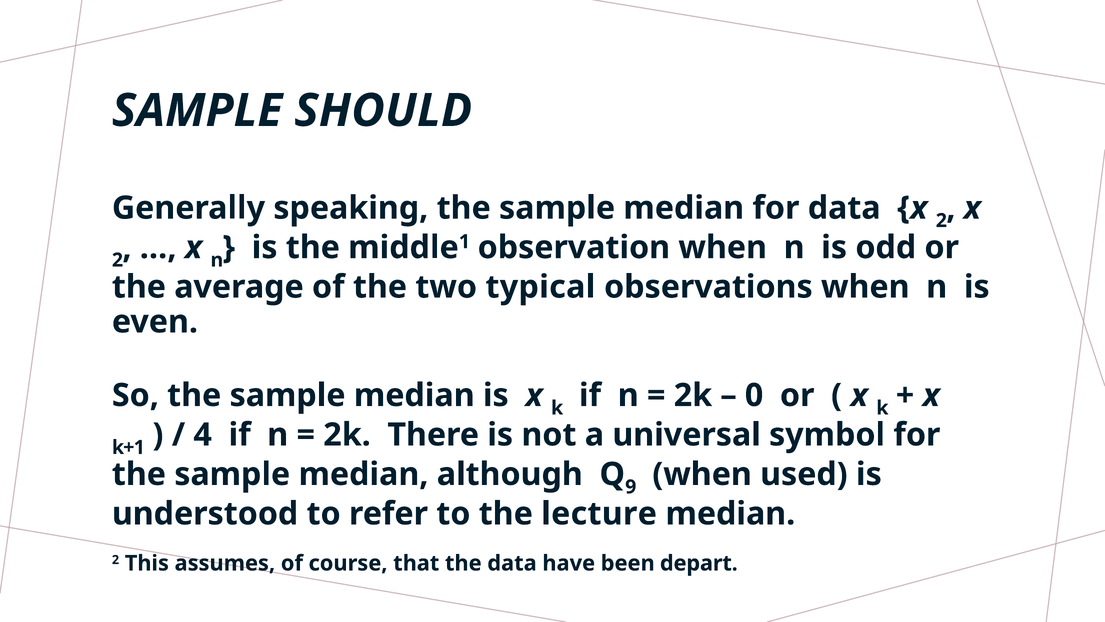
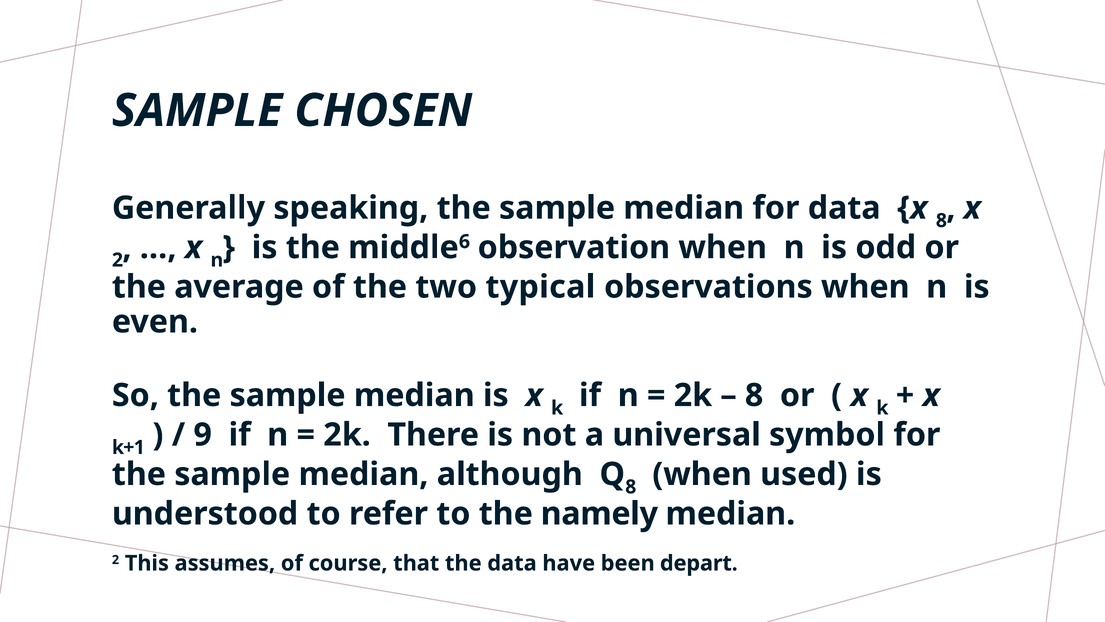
SHOULD: SHOULD -> CHOSEN (383, 111)
data x 2: 2 -> 8 (941, 220)
1: 1 -> 6 (464, 242)
0: 0 -> 8 (754, 395)
4: 4 -> 9 (203, 435)
9: 9 -> 8 (631, 487)
lecture: lecture -> namely (599, 513)
